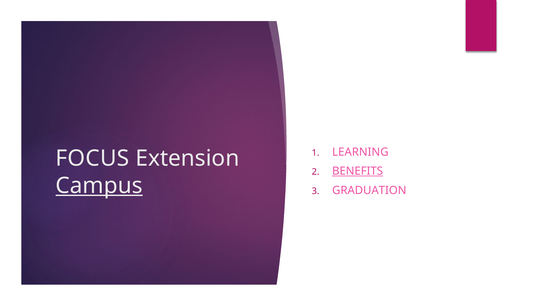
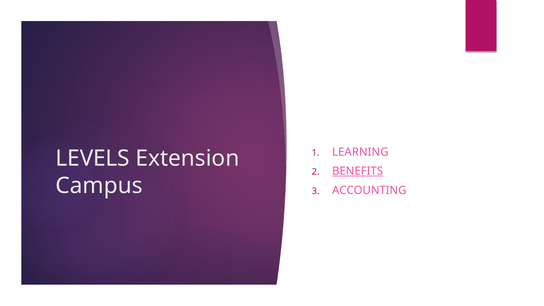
FOCUS: FOCUS -> LEVELS (93, 158)
Campus underline: present -> none (99, 186)
GRADUATION: GRADUATION -> ACCOUNTING (369, 190)
